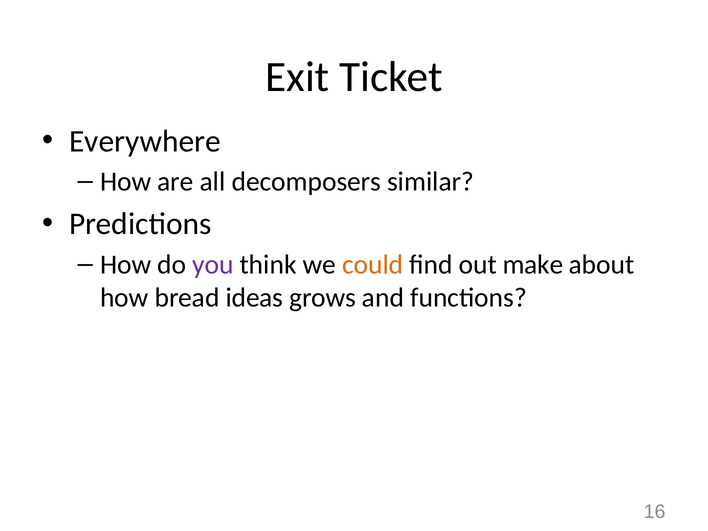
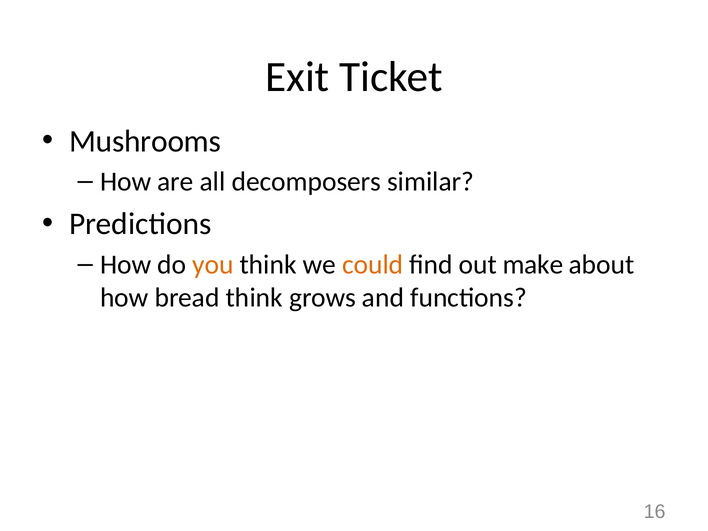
Everywhere: Everywhere -> Mushrooms (145, 141)
you colour: purple -> orange (213, 264)
bread ideas: ideas -> think (254, 297)
